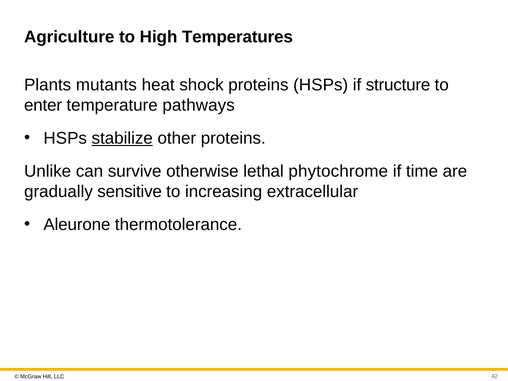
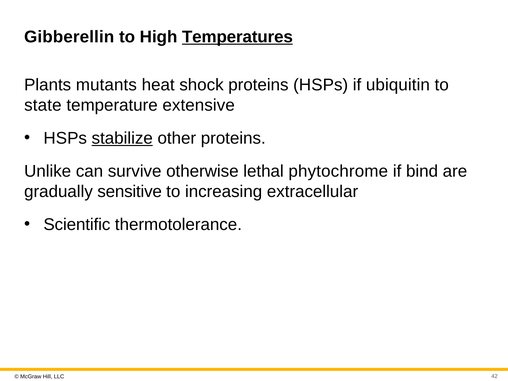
Agriculture: Agriculture -> Gibberellin (69, 37)
Temperatures underline: none -> present (237, 37)
structure: structure -> ubiquitin (398, 85)
enter: enter -> state (43, 105)
pathways: pathways -> extensive (199, 105)
time: time -> bind (422, 171)
Aleurone: Aleurone -> Scientific (77, 225)
